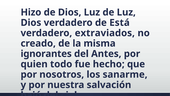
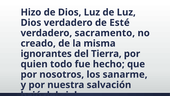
Está: Está -> Esté (120, 23)
extraviados: extraviados -> sacramento (105, 33)
Antes: Antes -> Tierra (106, 54)
